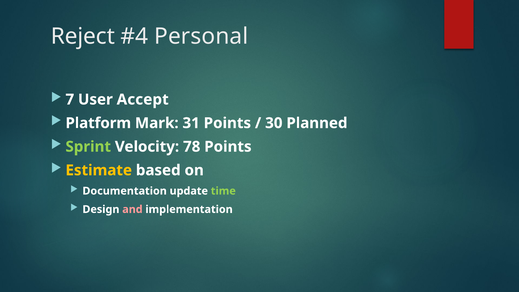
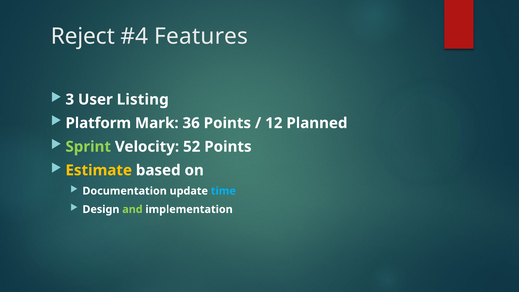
Personal: Personal -> Features (201, 36)
7: 7 -> 3 (70, 99)
Accept: Accept -> Listing (143, 99)
31: 31 -> 36 (191, 123)
30: 30 -> 12 (274, 123)
78: 78 -> 52 (192, 147)
time colour: light green -> light blue (223, 191)
and colour: pink -> light green (132, 209)
